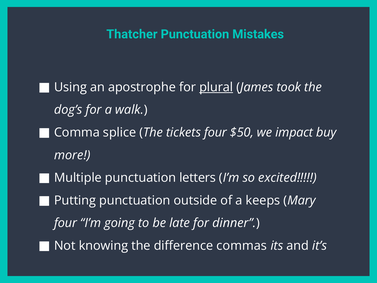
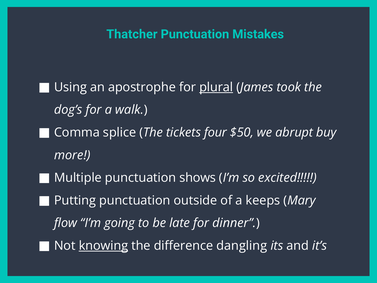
impact: impact -> abrupt (294, 132)
letters: letters -> shows (198, 178)
four: four -> flow (66, 223)
knowing underline: none -> present (103, 245)
commas: commas -> dangling (242, 245)
